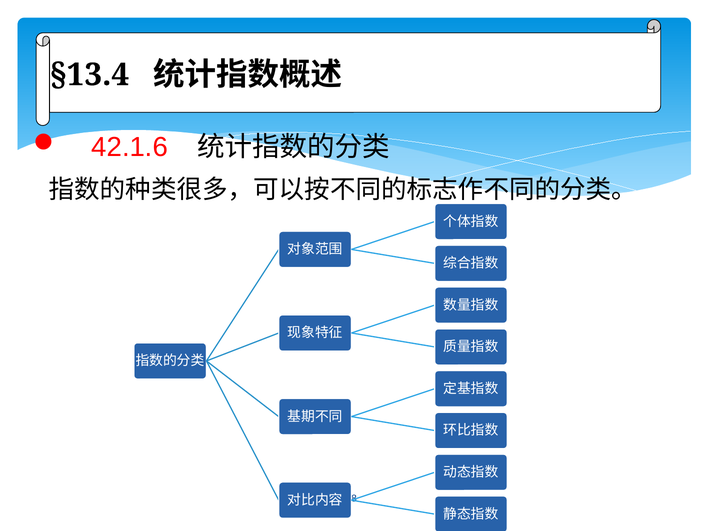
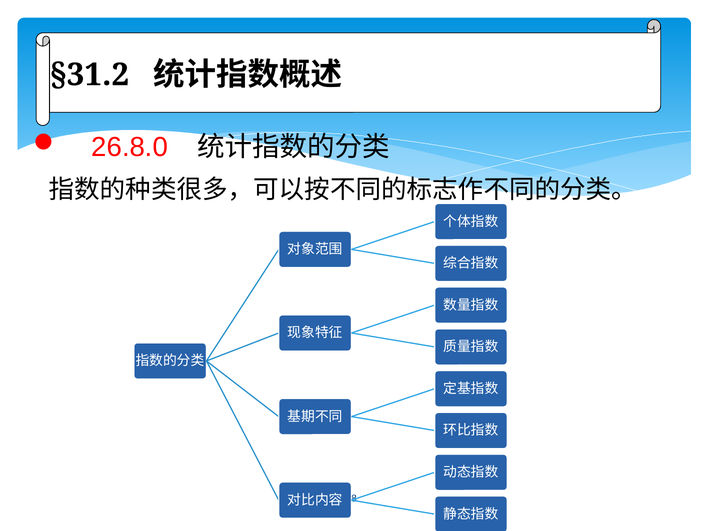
§13.4: §13.4 -> §31.2 (89, 75)
42.1.6: 42.1.6 -> 26.8.0 (130, 147)
